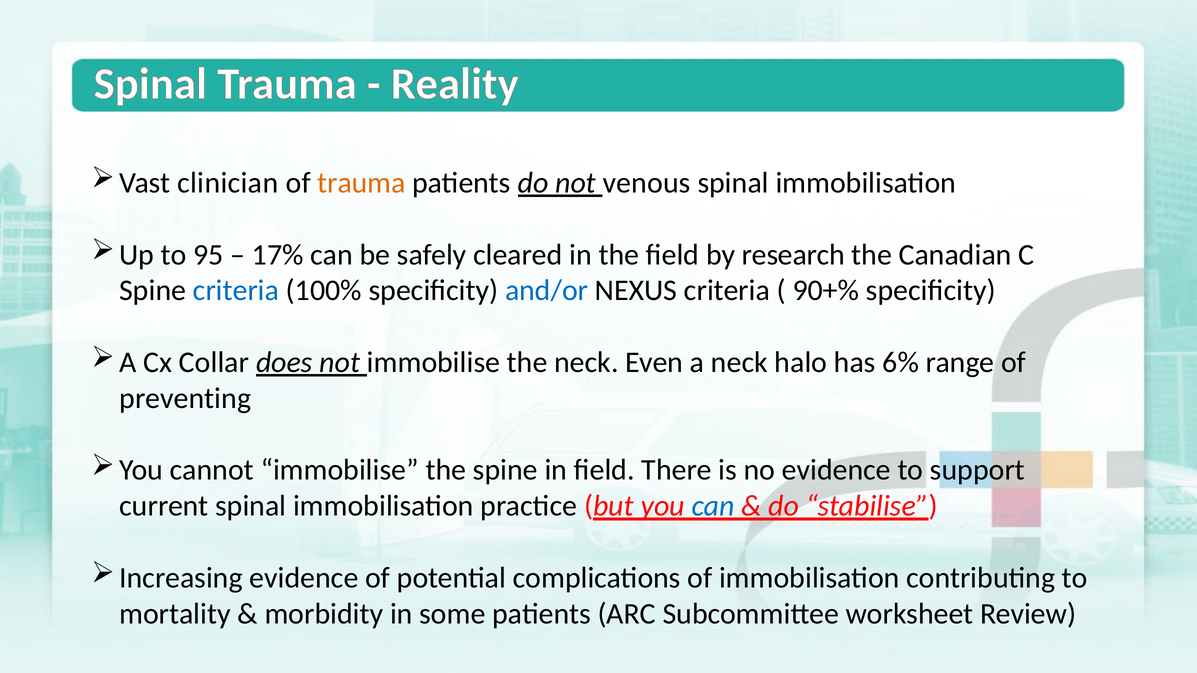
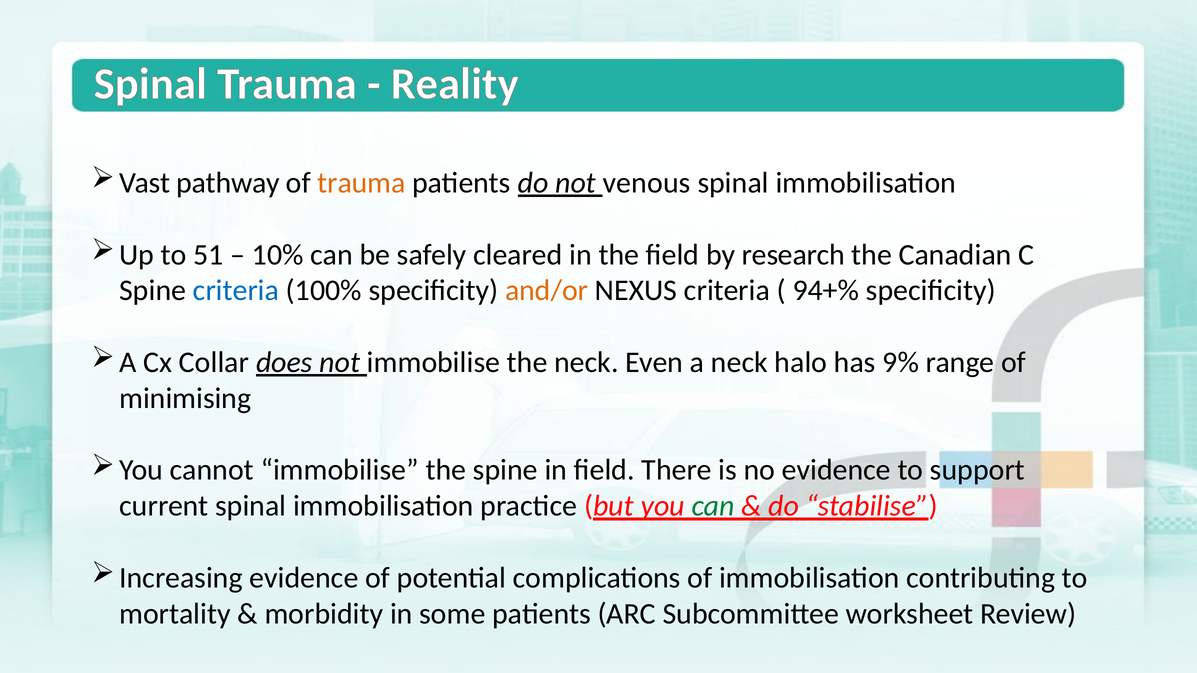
clinician: clinician -> pathway (228, 183)
95: 95 -> 51 (208, 255)
17%: 17% -> 10% (278, 255)
and/or colour: blue -> orange (547, 291)
90+%: 90+% -> 94+% (826, 291)
6%: 6% -> 9% (901, 363)
preventing: preventing -> minimising (185, 398)
can colour: blue -> green (713, 506)
